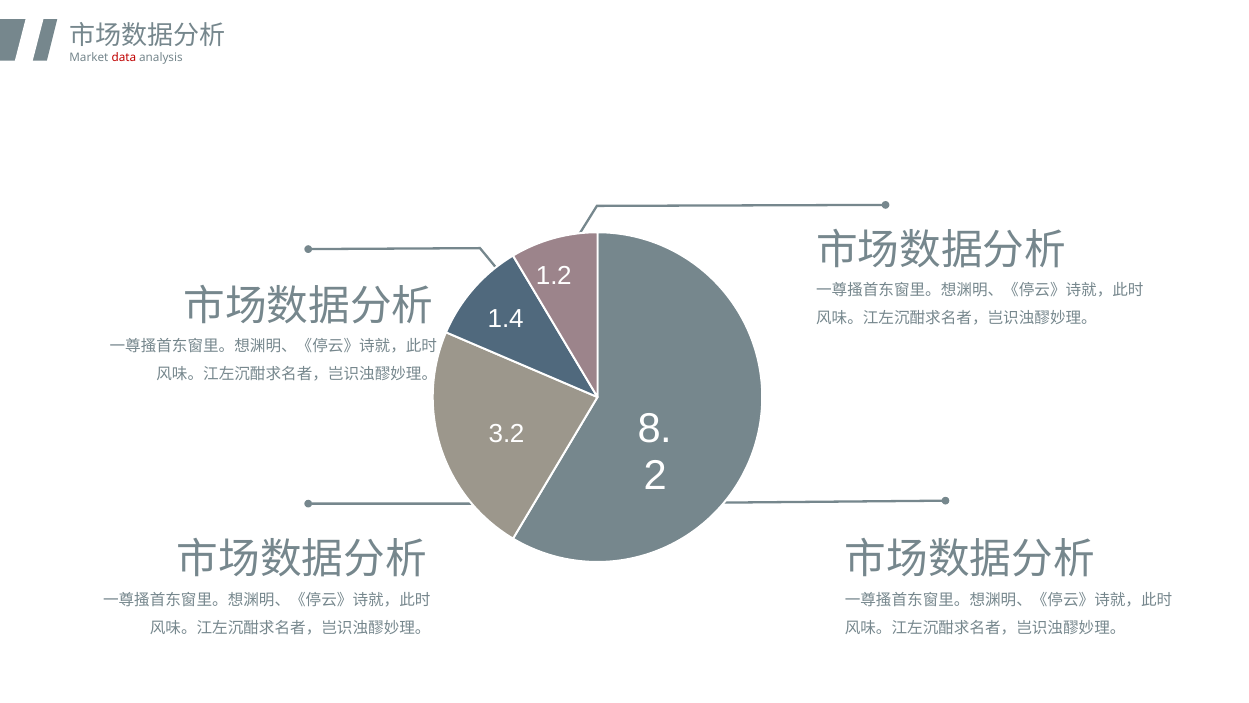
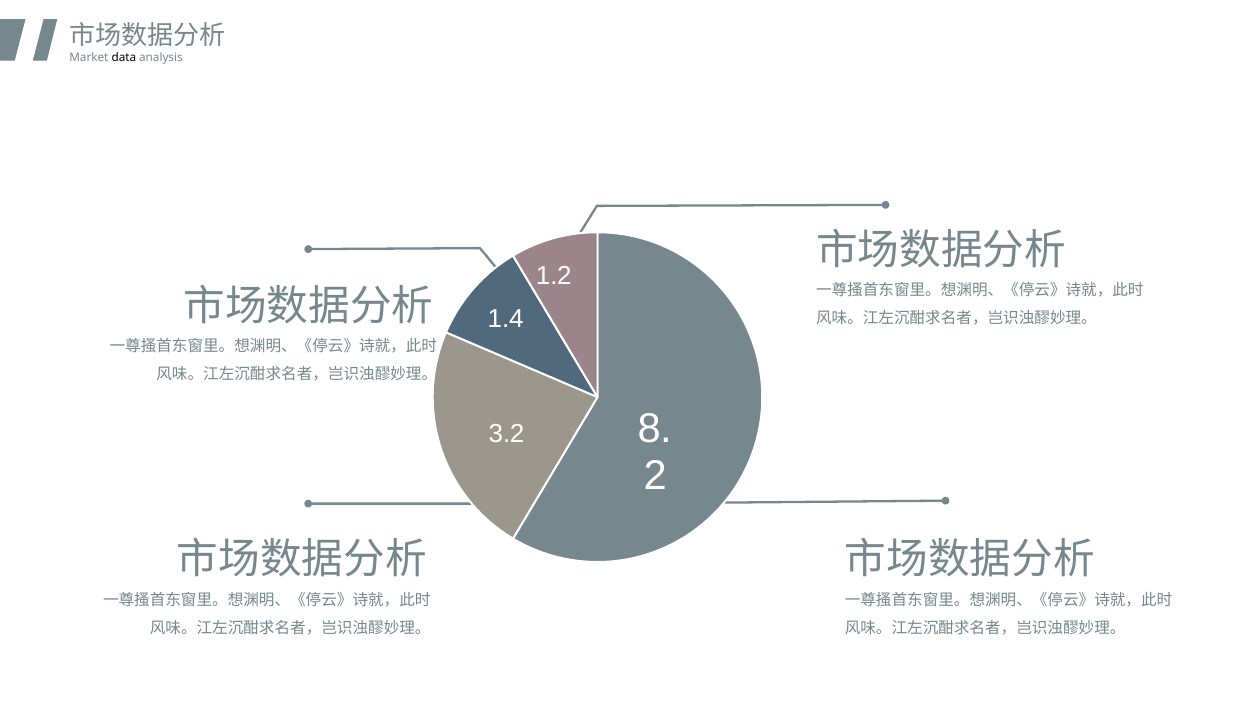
data colour: red -> black (124, 57)
